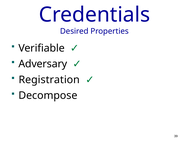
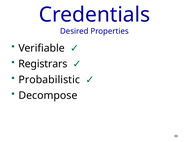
Adversary: Adversary -> Registrars (43, 64)
Registration: Registration -> Probabilistic (49, 80)
